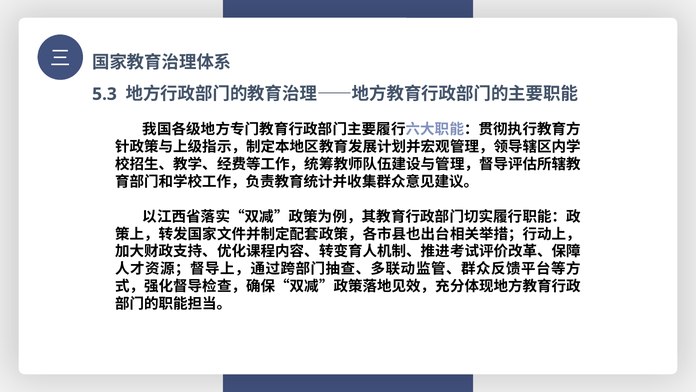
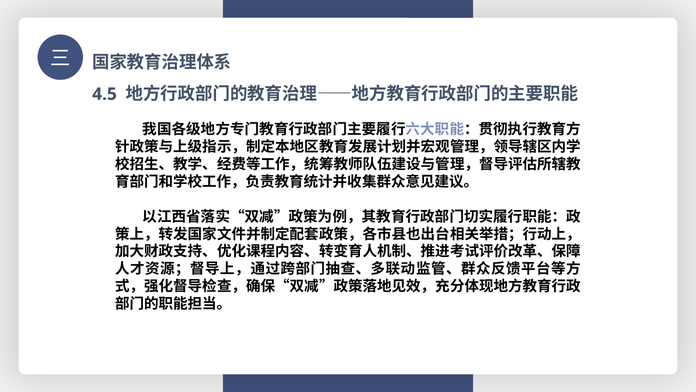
5.3: 5.3 -> 4.5 (104, 94)
